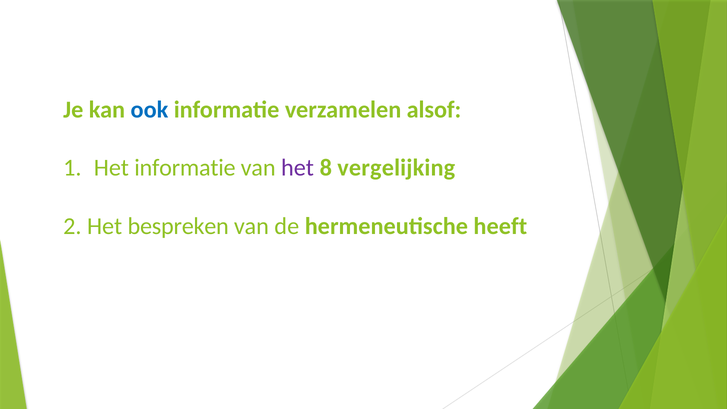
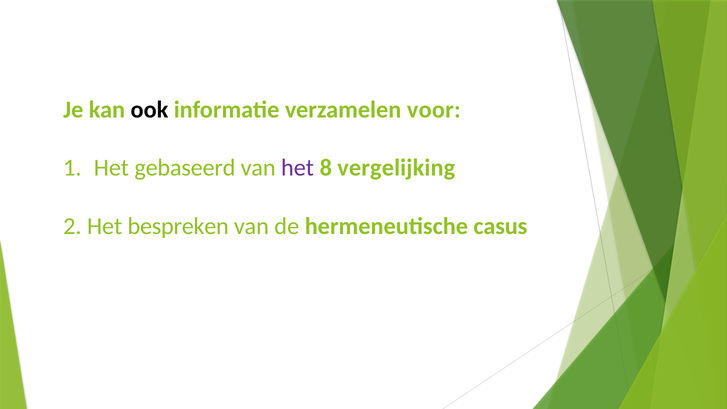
ook colour: blue -> black (149, 110)
alsof: alsof -> voor (434, 110)
Het informatie: informatie -> gebaseerd (185, 168)
heeft: heeft -> casus (500, 226)
